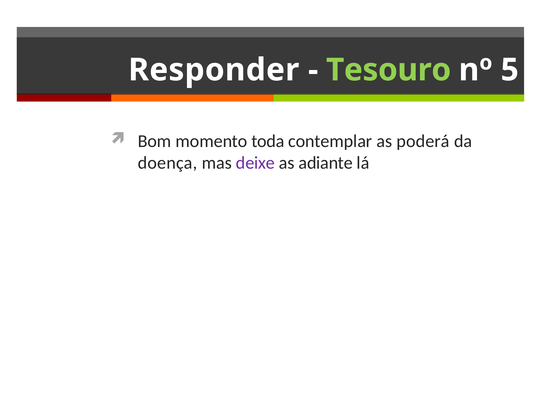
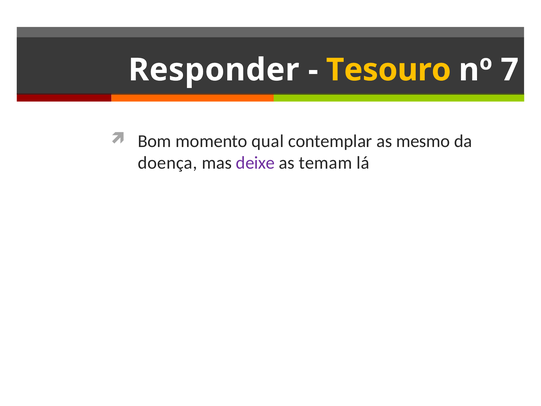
Tesouro colour: light green -> yellow (389, 70)
5: 5 -> 7 (510, 70)
toda: toda -> qual (268, 141)
poderá: poderá -> mesmo (423, 141)
adiante: adiante -> temam (325, 163)
